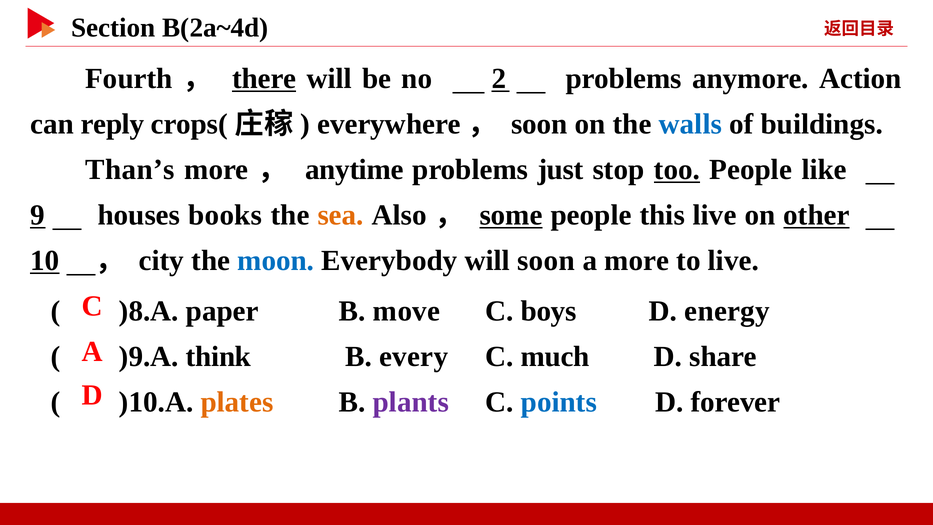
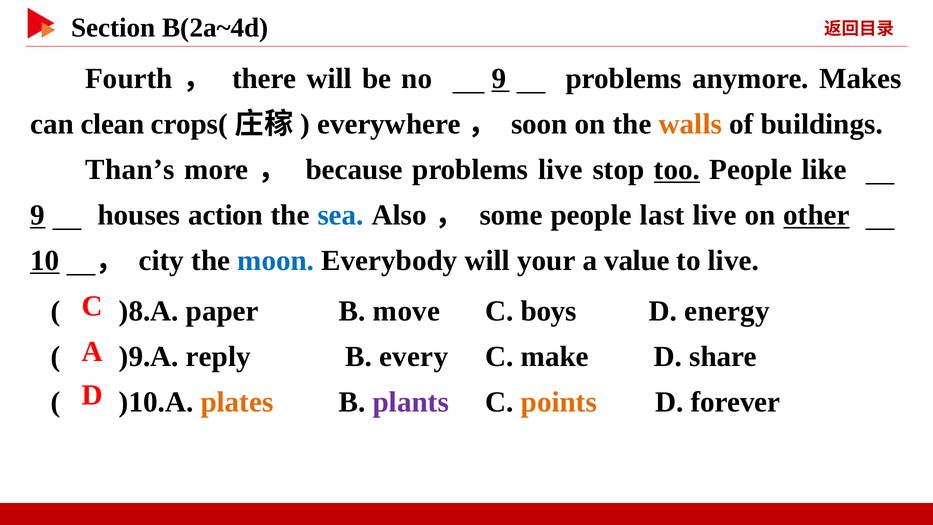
there underline: present -> none (264, 79)
no 2: 2 -> 9 (499, 79)
Action: Action -> Makes (860, 79)
reply: reply -> clean (113, 124)
walls colour: blue -> orange (690, 124)
anytime: anytime -> because (354, 170)
problems just: just -> live (560, 170)
books: books -> action (226, 215)
sea colour: orange -> blue (341, 215)
some underline: present -> none (511, 215)
this: this -> last (662, 215)
will soon: soon -> your (546, 260)
a more: more -> value (637, 260)
think: think -> reply (218, 356)
much: much -> make (555, 356)
points colour: blue -> orange (559, 402)
